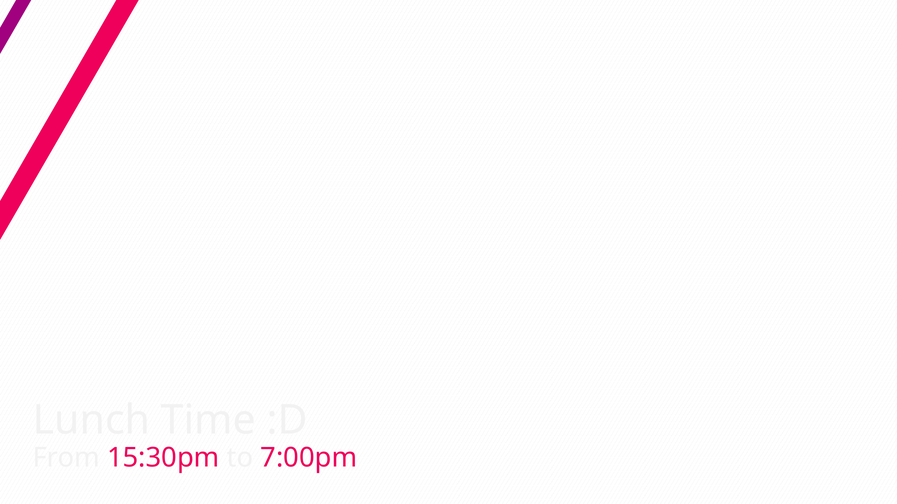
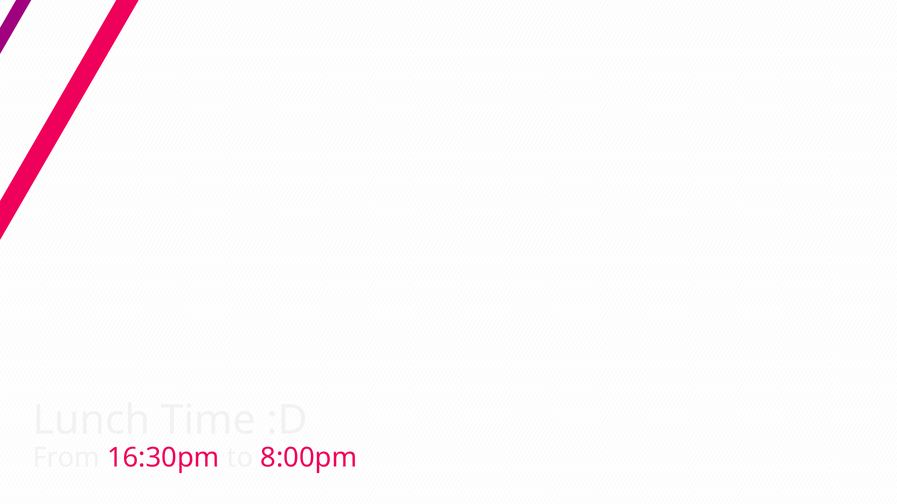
15:30pm: 15:30pm -> 16:30pm (163, 458)
7:00pm: 7:00pm -> 8:00pm (309, 458)
